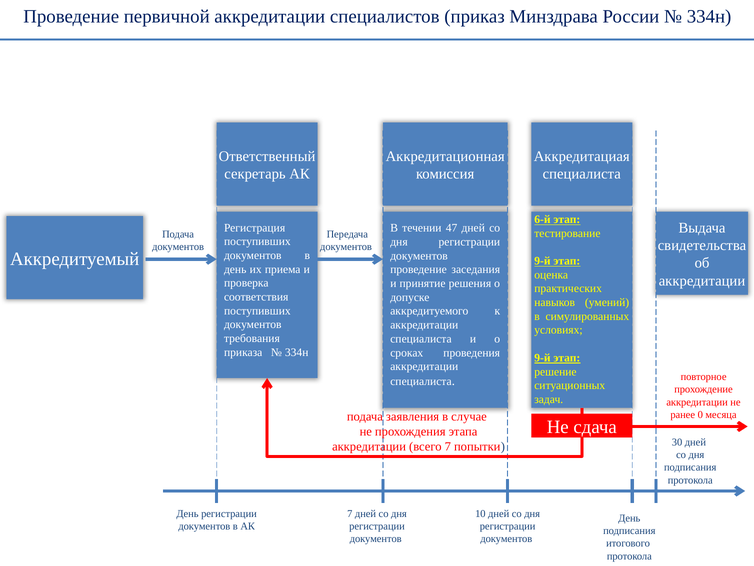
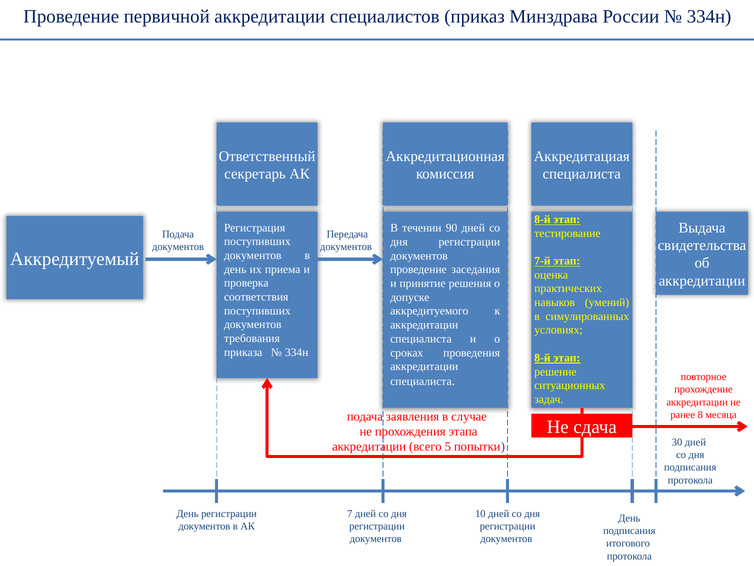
6-й: 6-й -> 8-й (542, 219)
47: 47 -> 90 (452, 228)
9-й: 9-й -> 7-й (542, 261)
9-й: 9-й -> 8-й (542, 358)
0: 0 -> 8 (700, 414)
всего 7: 7 -> 5 (448, 446)
